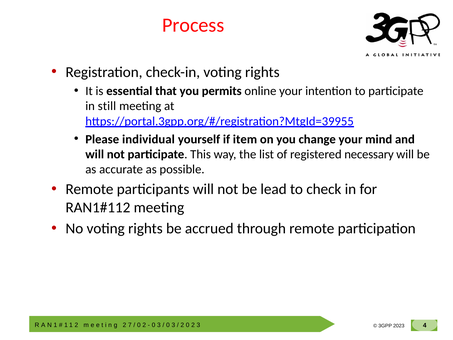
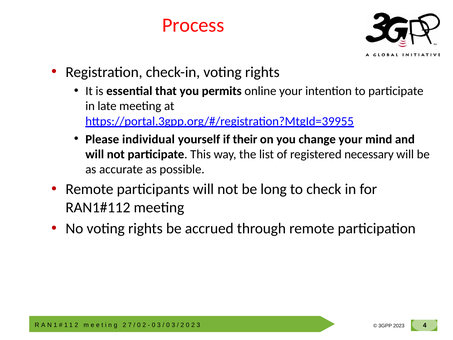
still: still -> late (107, 106)
item: item -> their (245, 139)
lead: lead -> long (274, 189)
